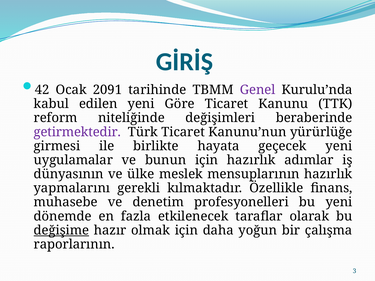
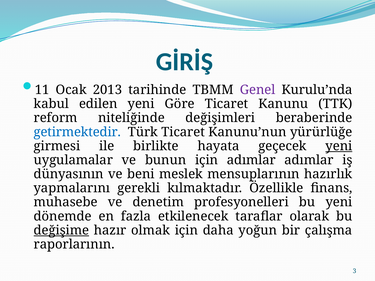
42: 42 -> 11 (42, 90)
2091: 2091 -> 2013 (108, 90)
getirmektedir colour: purple -> blue (77, 132)
yeni underline: none -> present (339, 146)
için hazırlık: hazırlık -> adımlar (251, 160)
ülke: ülke -> beni (141, 174)
